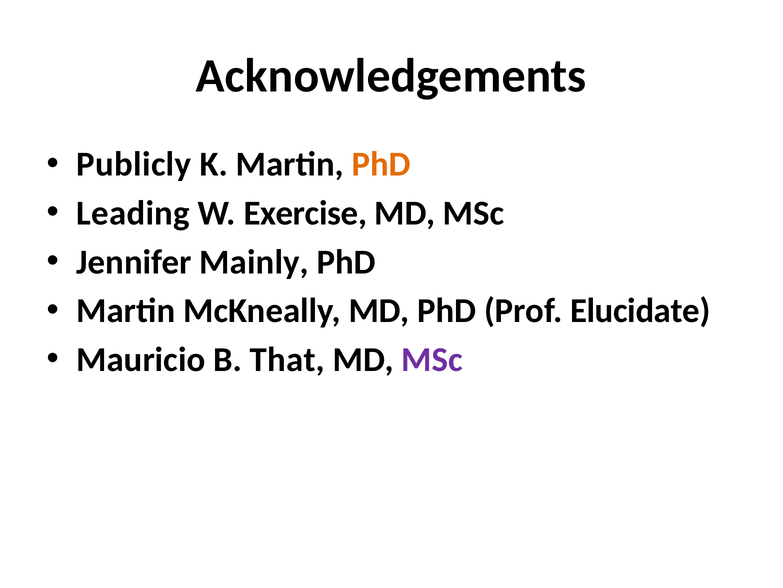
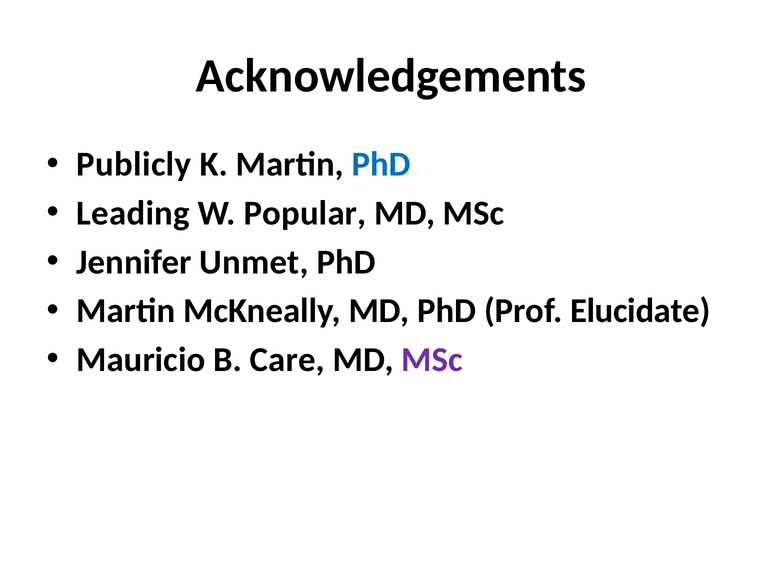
PhD colour: orange -> blue (381, 164)
Exercise: Exercise -> Popular (305, 213)
Mainly: Mainly -> Unmet (254, 262)
That: That -> Care (287, 359)
